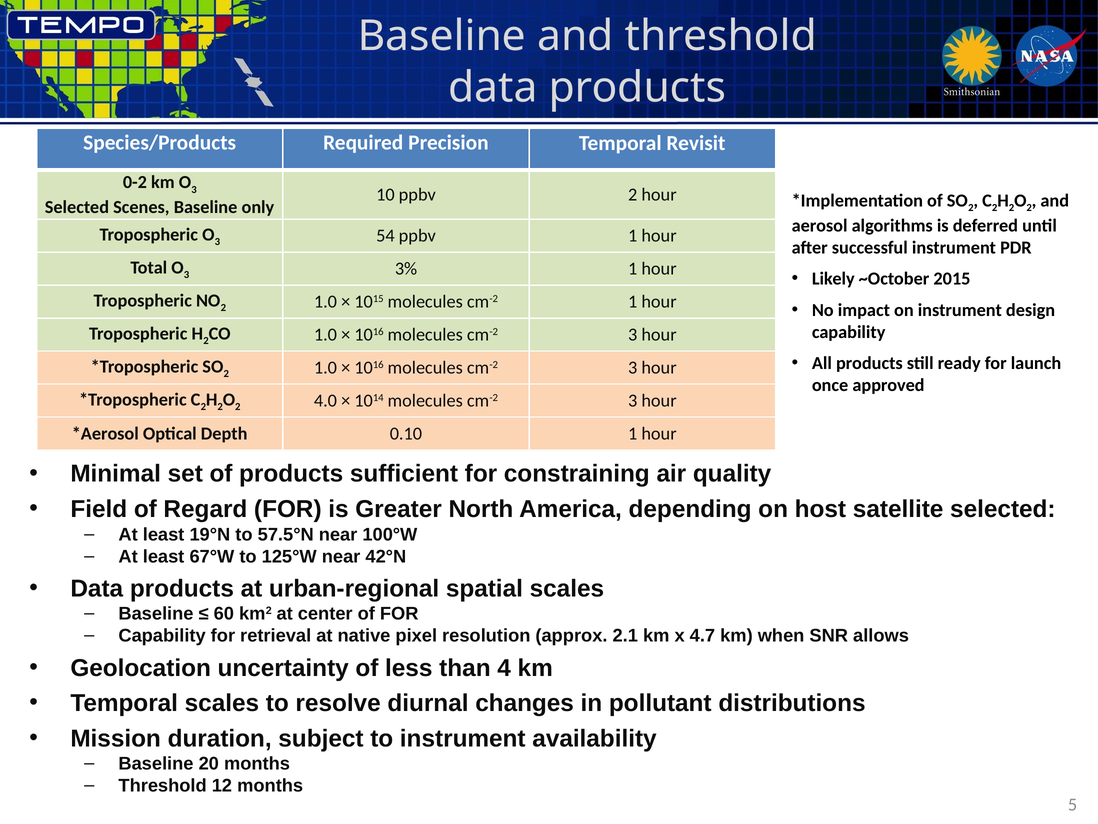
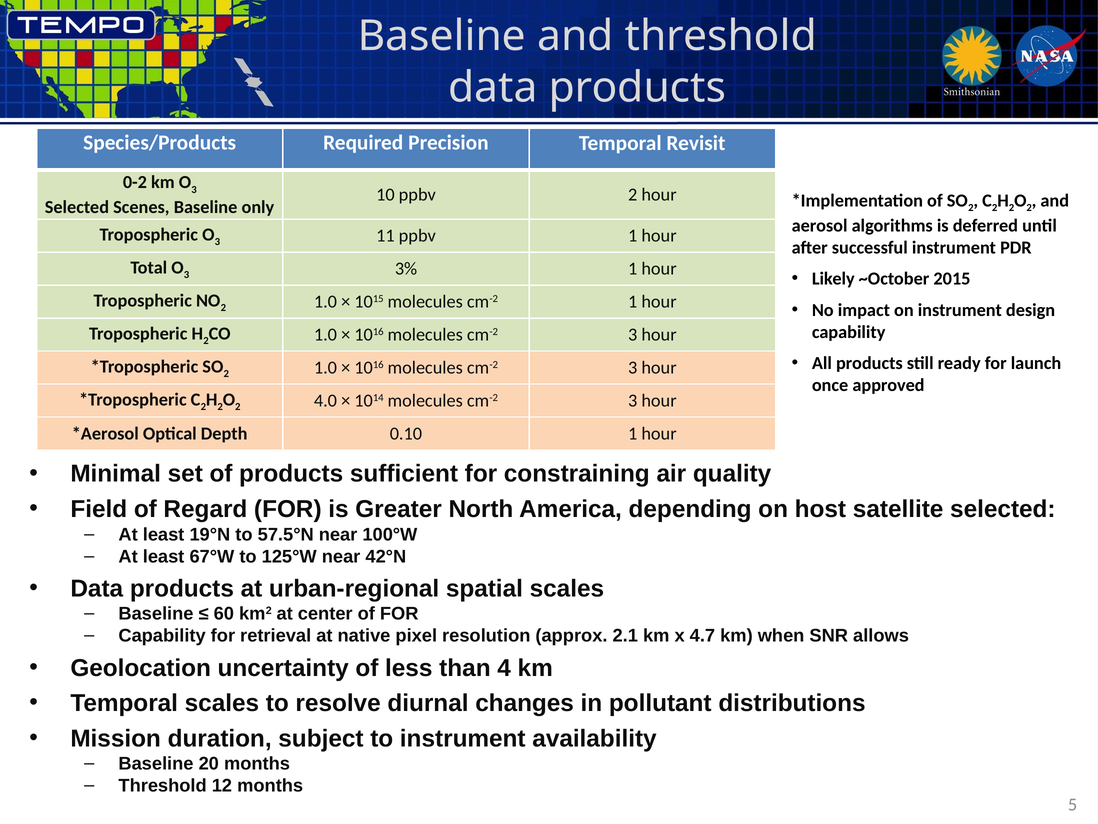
54: 54 -> 11 (385, 236)
